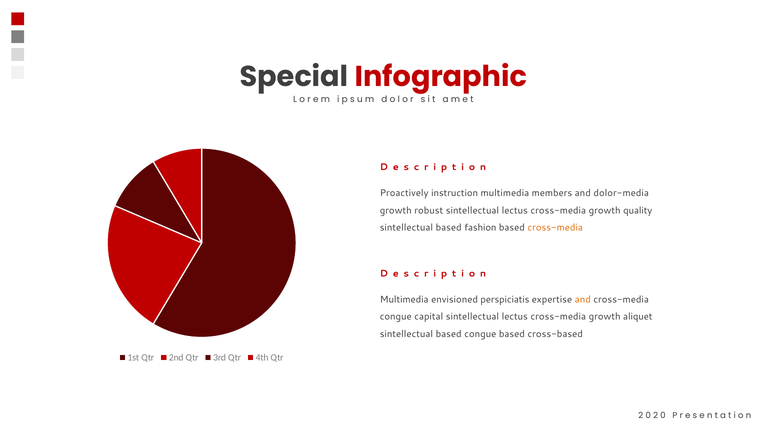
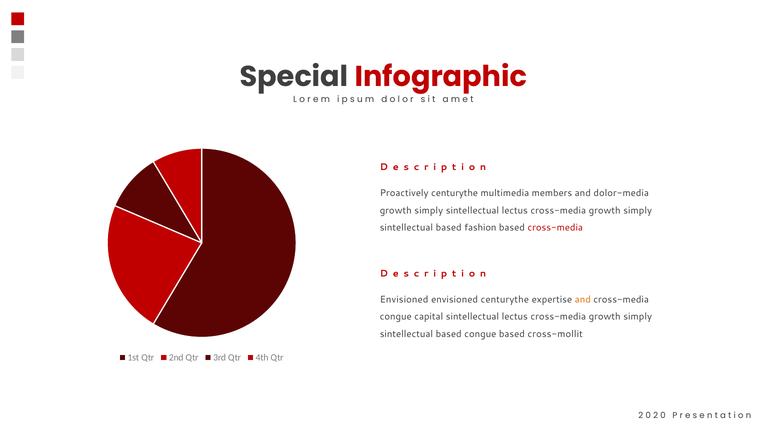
Proactively instruction: instruction -> centurythe (455, 193)
robust: robust -> simply (429, 210)
quality: quality -> simply (638, 210)
cross-media colour: orange -> red (555, 227)
Multimedia: Multimedia -> Envisioned (404, 299)
envisioned perspiciatis: perspiciatis -> centurythe (505, 299)
aliquet: aliquet -> simply (638, 316)
cross-based: cross-based -> cross-mollit (555, 334)
